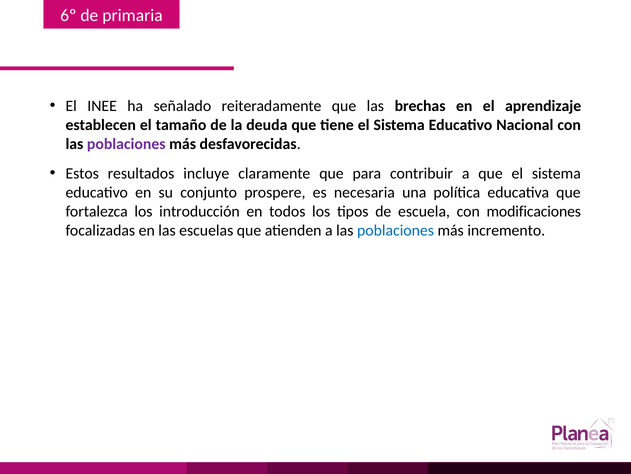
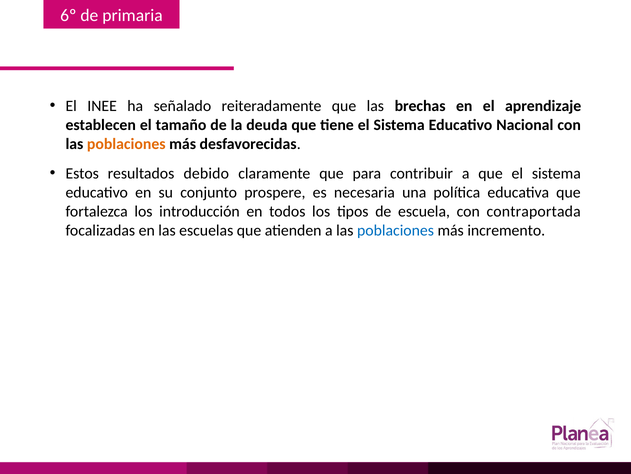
poblaciones colour: purple -> orange (126, 144)
incluye: incluye -> debido (206, 173)
modificaciones: modificaciones -> contraportada (534, 211)
